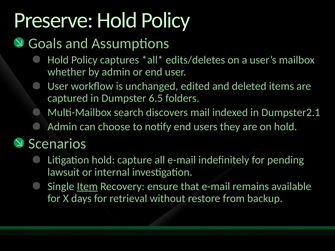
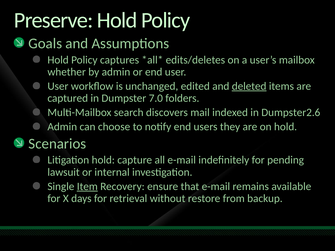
deleted underline: none -> present (249, 86)
6.5: 6.5 -> 7.0 (156, 98)
Dumpster2.1: Dumpster2.1 -> Dumpster2.6 (291, 113)
